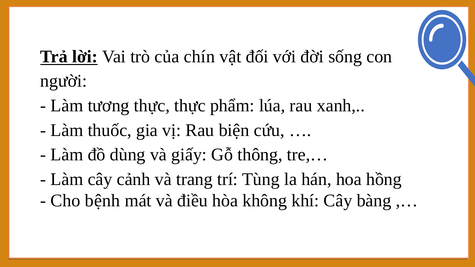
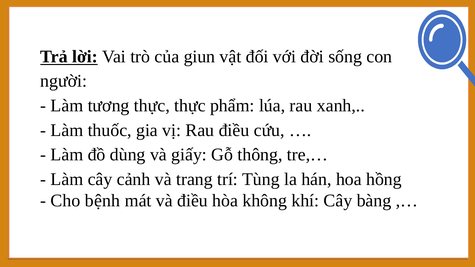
chín: chín -> giun (199, 57)
Rau biện: biện -> điều (234, 130)
